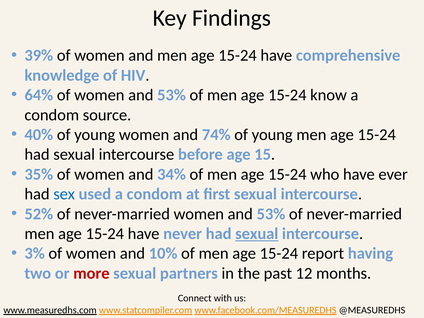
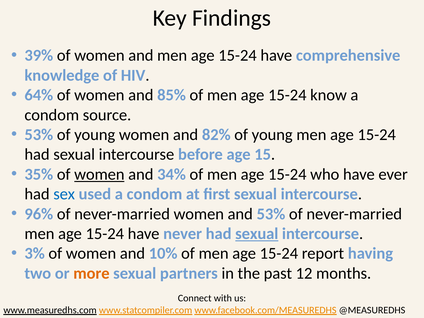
of women and 53%: 53% -> 85% (172, 95)
40%: 40% -> 53% (39, 135)
74%: 74% -> 82% (216, 135)
women underline: none -> present (99, 174)
52%: 52% -> 96% (39, 214)
more colour: red -> orange (91, 273)
